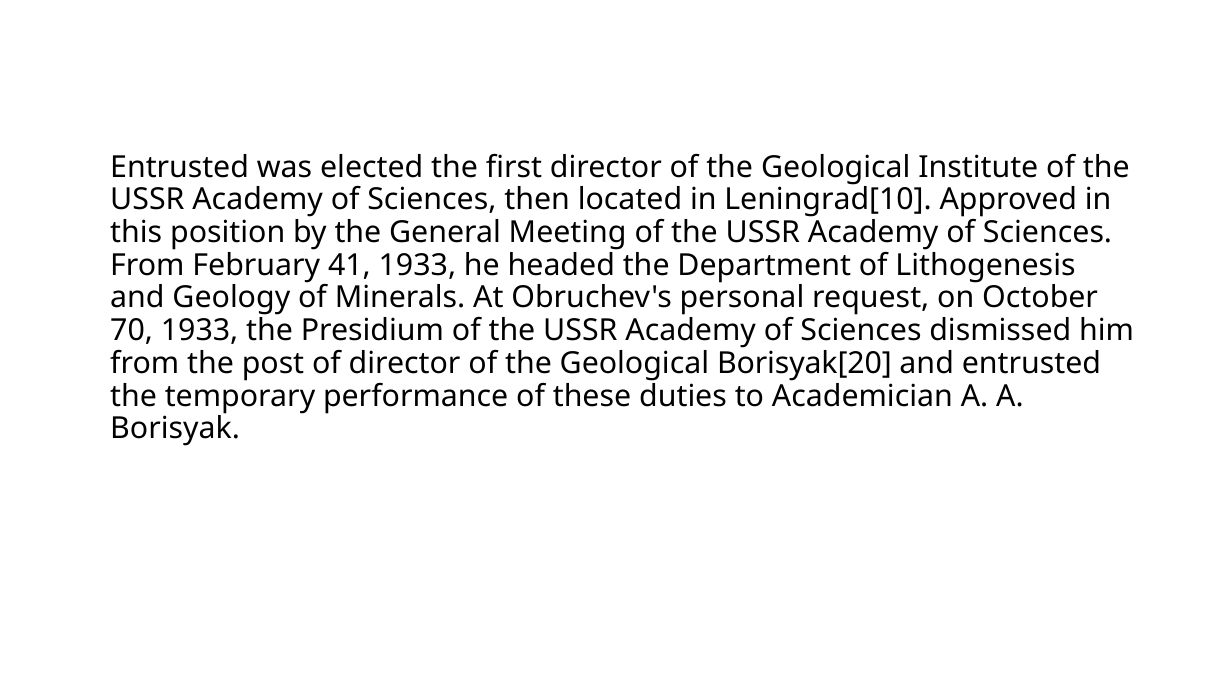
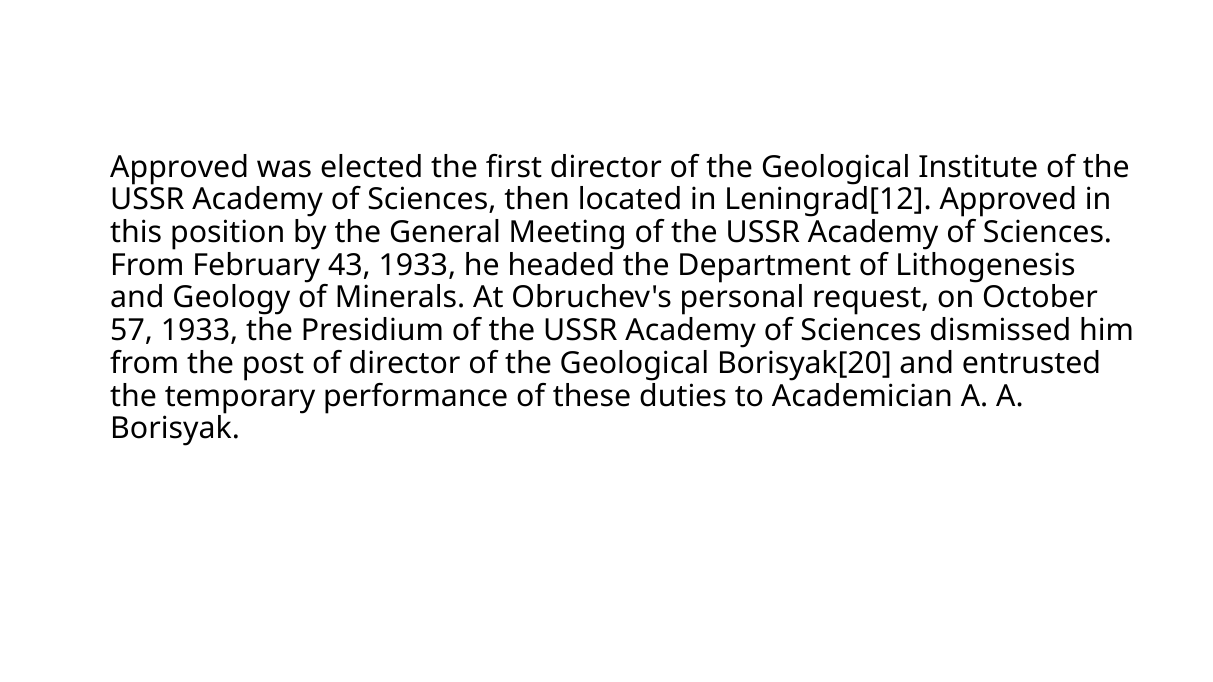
Entrusted: Entrusted -> Approved (180, 167)
Leningrad[10: Leningrad[10 -> Leningrad[12 (828, 200)
41: 41 -> 43 (349, 265)
70: 70 -> 57 (132, 331)
